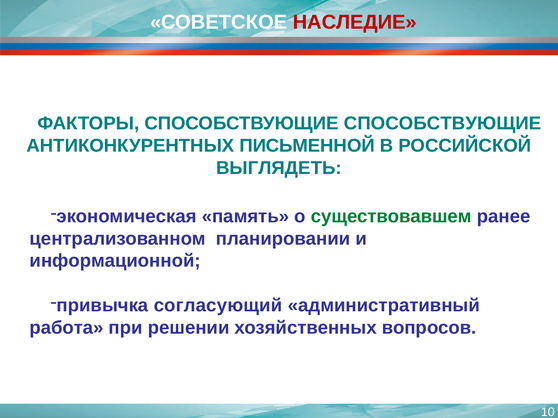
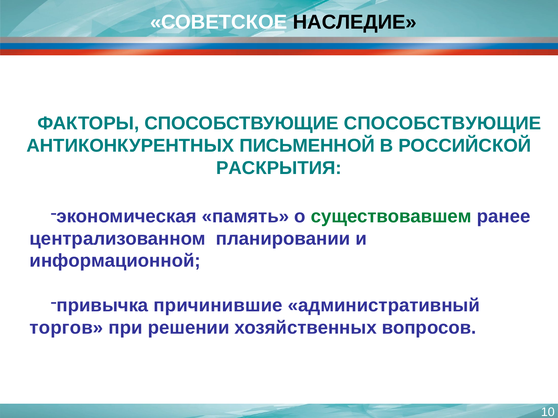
НАСЛЕДИЕ colour: red -> black (355, 22)
ВЫГЛЯДЕТЬ: ВЫГЛЯДЕТЬ -> РАСКРЫТИЯ (279, 168)
согласующий: согласующий -> причинившие (218, 306)
работа: работа -> торгов (66, 328)
